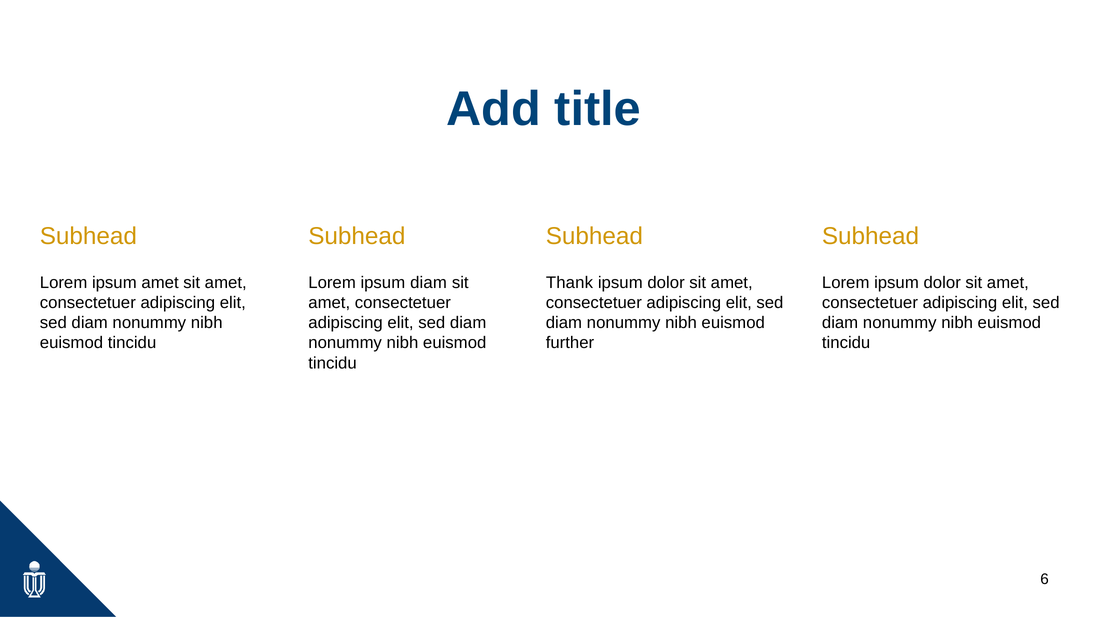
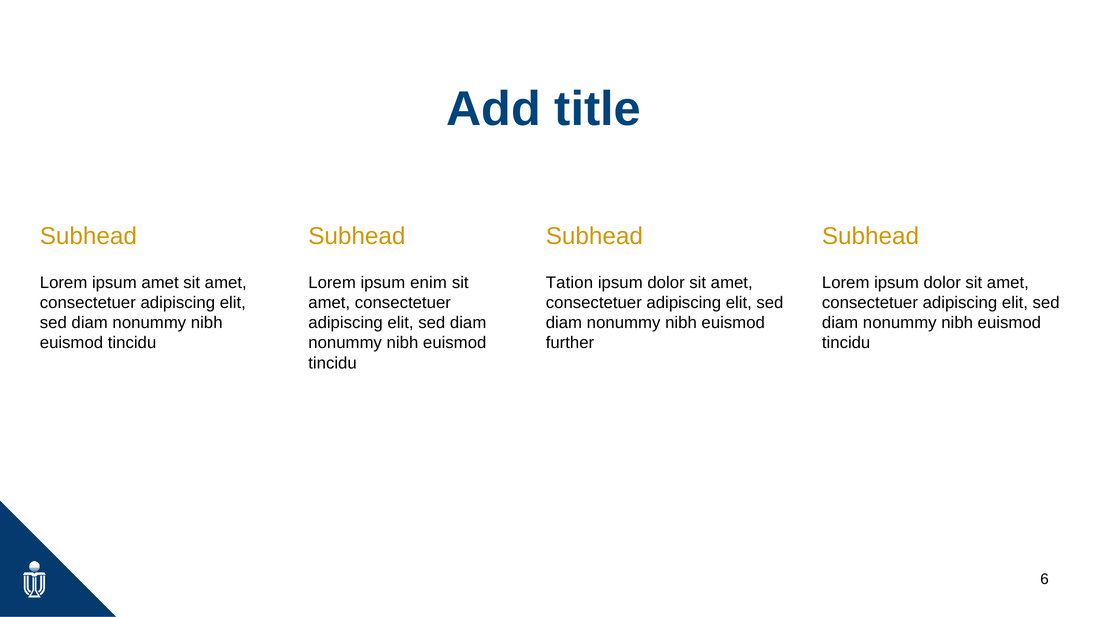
ipsum diam: diam -> enim (429, 282)
Thank: Thank -> Tation (569, 282)
